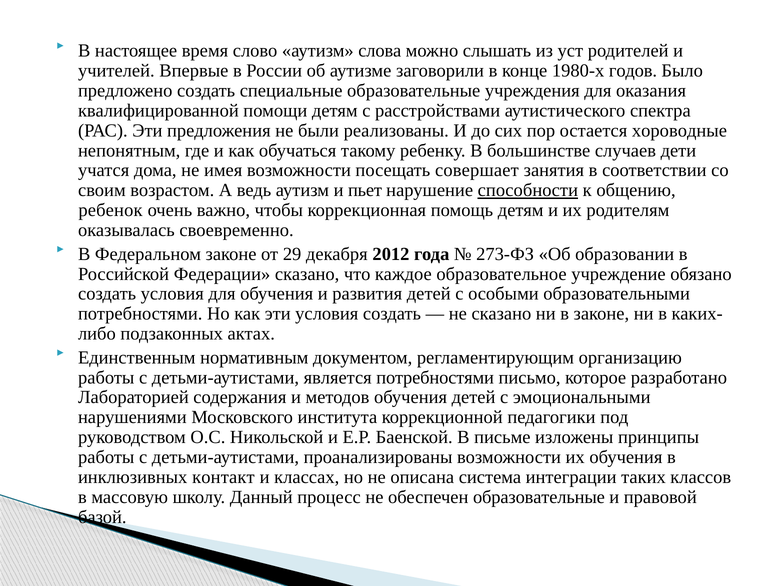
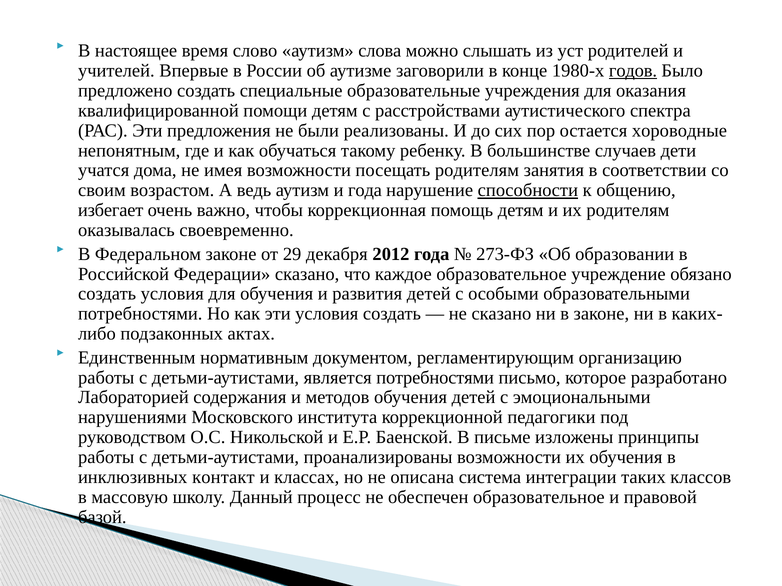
годов underline: none -> present (633, 71)
посещать совершает: совершает -> родителям (477, 171)
и пьет: пьет -> года (365, 190)
ребенок: ребенок -> избегает (111, 210)
обеспечен образовательные: образовательные -> образовательное (539, 497)
